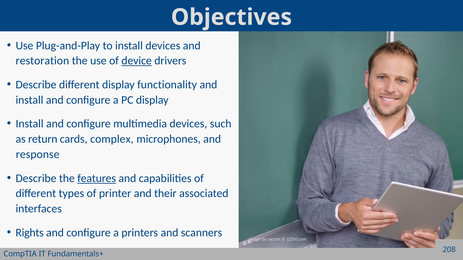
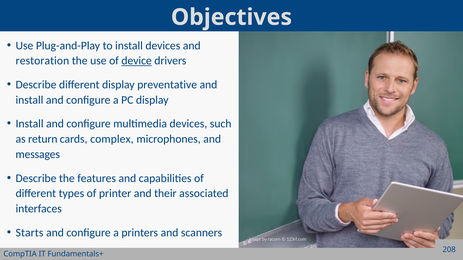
functionality: functionality -> preventative (167, 85)
response: response -> messages (38, 155)
features underline: present -> none (97, 179)
Rights: Rights -> Starts (30, 233)
